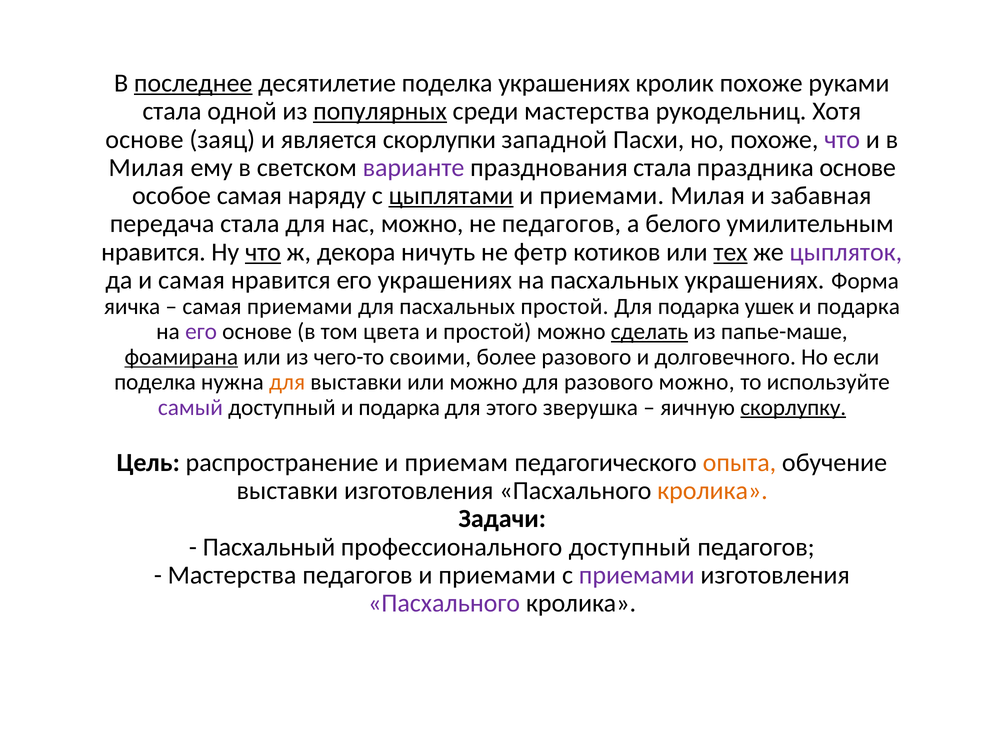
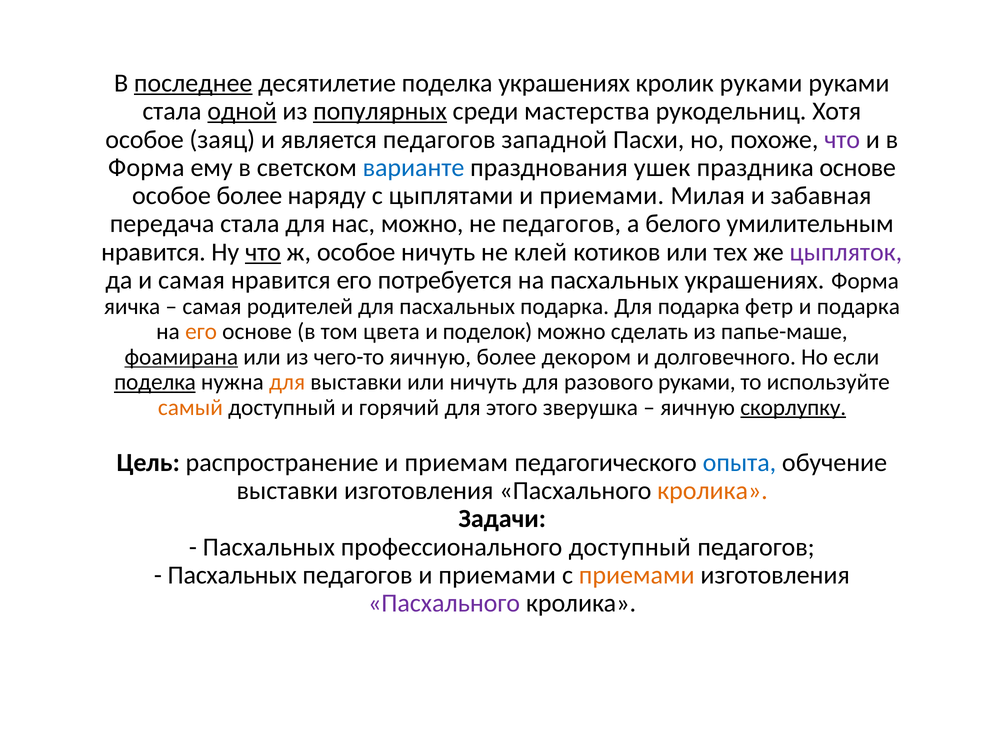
кролик похоже: похоже -> руками (761, 83)
одной underline: none -> present (242, 111)
основе: основе -> особое (145, 139)
является скорлупки: скорлупки -> педагогов (439, 139)
Милая: Милая -> Форма (146, 168)
варианте colour: purple -> blue (414, 168)
празднования стала: стала -> ушек (662, 168)
особое самая: самая -> более (249, 196)
цыплятами underline: present -> none (451, 196)
ж декора: декора -> особое (356, 252)
фетр: фетр -> клей (540, 252)
тех underline: present -> none (730, 252)
его украшениях: украшениях -> потребуется (445, 280)
самая приемами: приемами -> родителей (300, 307)
пасхальных простой: простой -> подарка (565, 307)
ушек: ушек -> фетр (769, 307)
его colour: purple -> orange (201, 332)
и простой: простой -> поделок (487, 332)
сделать underline: present -> none (649, 332)
чего-то своими: своими -> яичную (430, 357)
более разового: разового -> декором (586, 357)
поделка underline: none -> present (155, 382)
или можно: можно -> ничуть (483, 382)
разового можно: можно -> руками (697, 382)
самый colour: purple -> orange (190, 407)
доступный и подарка: подарка -> горячий (399, 407)
опыта colour: orange -> blue (739, 463)
Пасхальный: Пасхальный -> Пасхальных (269, 547)
Мастерства: Мастерства -> Пасхальных (232, 575)
приемами colour: purple -> orange (637, 575)
